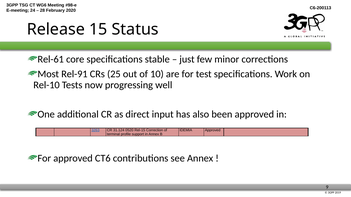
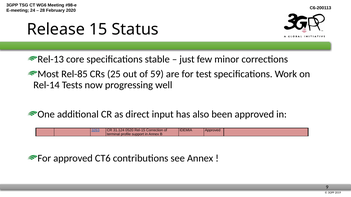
Rel-61: Rel-61 -> Rel-13 (51, 59)
Rel-91: Rel-91 -> Rel-85 (74, 74)
10: 10 -> 59 (157, 74)
Rel-10: Rel-10 -> Rel-14 (46, 85)
